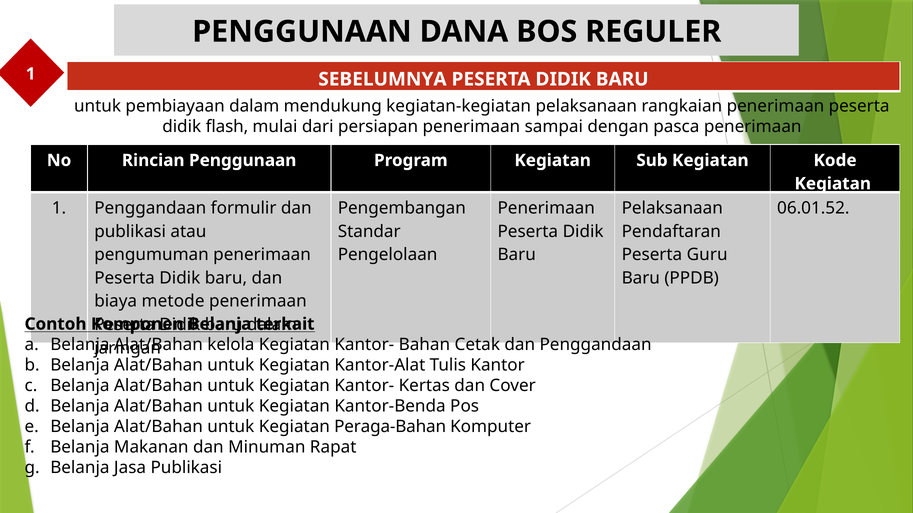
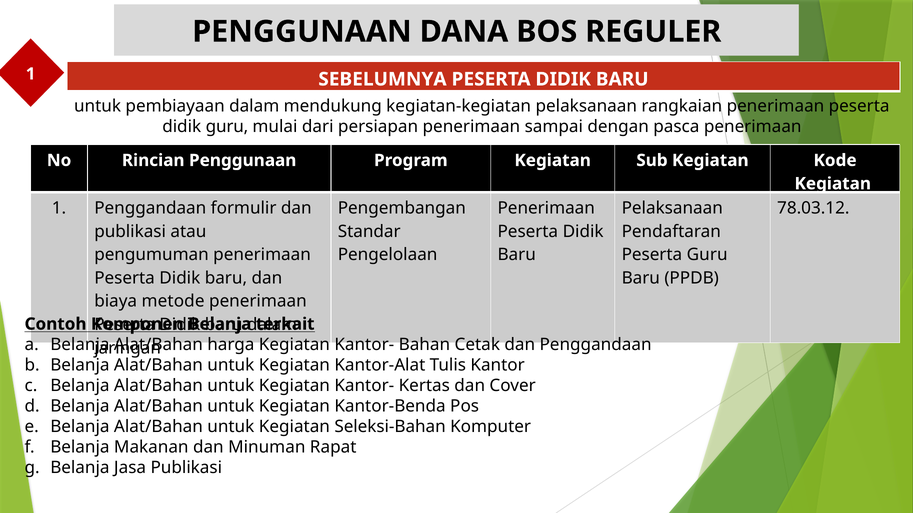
didik flash: flash -> guru (227, 127)
06.01.52: 06.01.52 -> 78.03.12 (813, 209)
kelola: kelola -> harga (231, 345)
Peraga-Bahan: Peraga-Bahan -> Seleksi-Bahan (390, 427)
